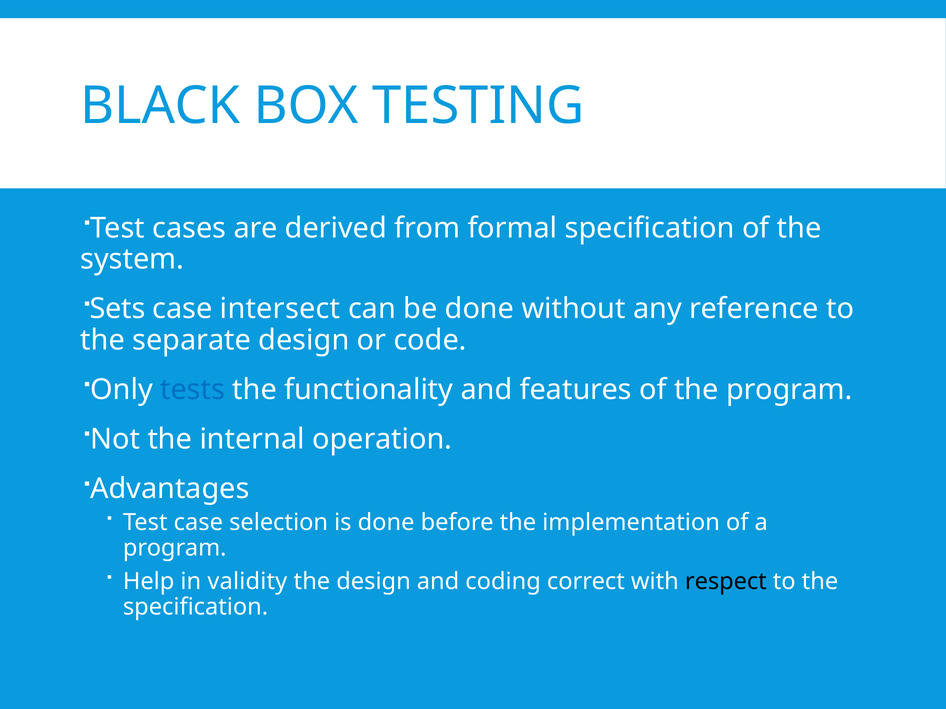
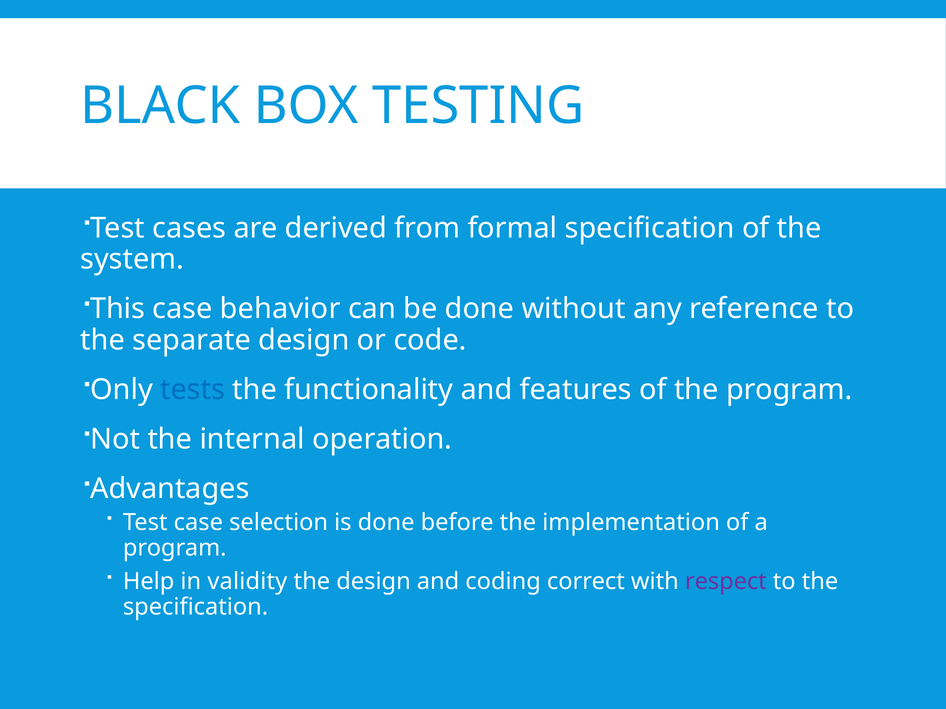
Sets: Sets -> This (118, 309)
intersect: intersect -> behavior (280, 309)
respect colour: black -> purple (726, 582)
